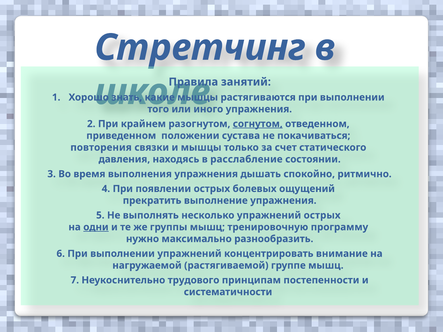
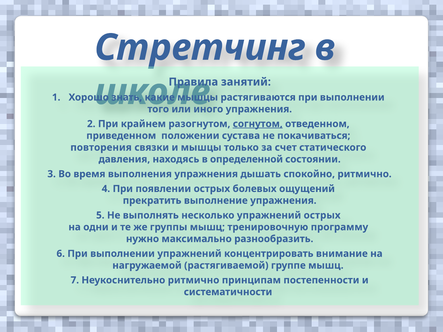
расслабление: расслабление -> определенной (246, 159)
одни underline: present -> none (96, 227)
Неукоснительно трудового: трудового -> ритмично (194, 280)
